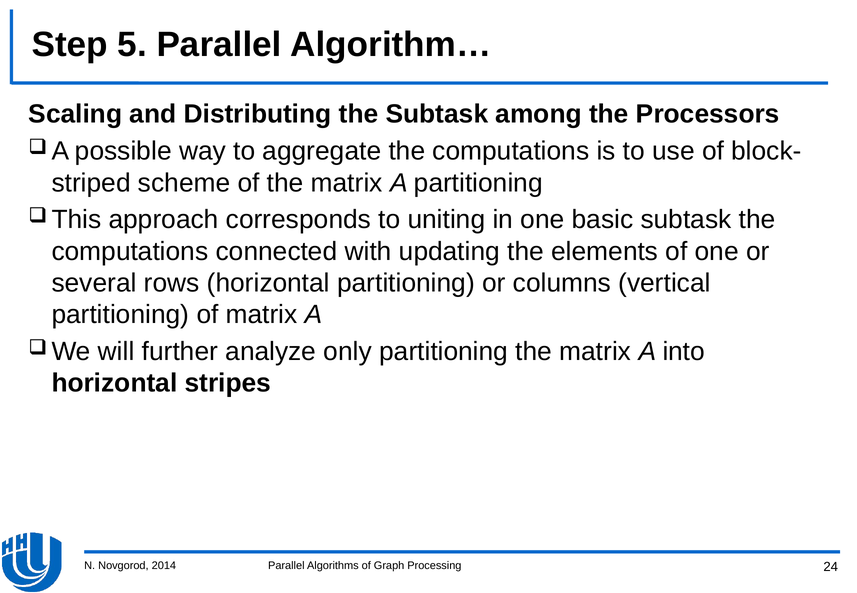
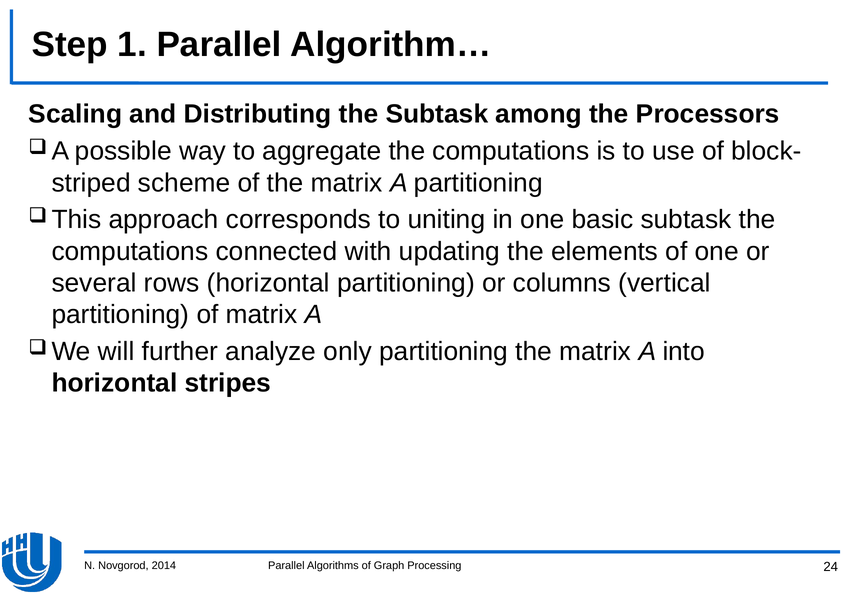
5: 5 -> 1 (132, 45)
